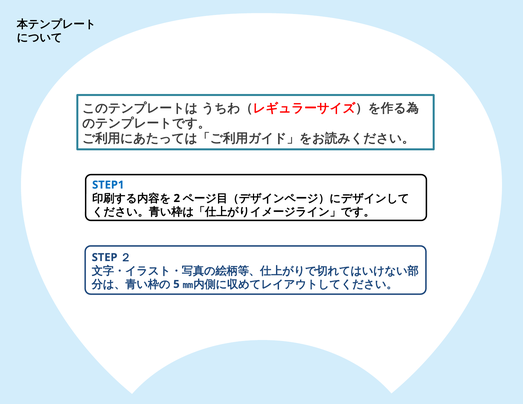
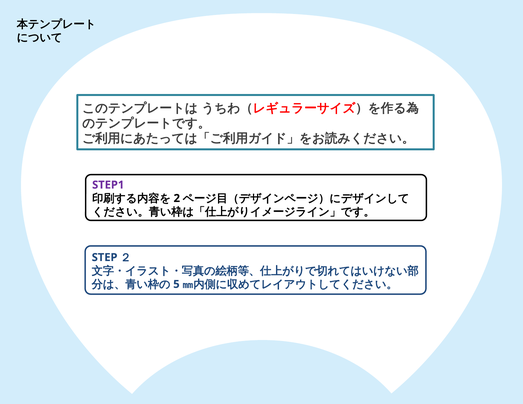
STEP1 colour: blue -> purple (108, 185)
